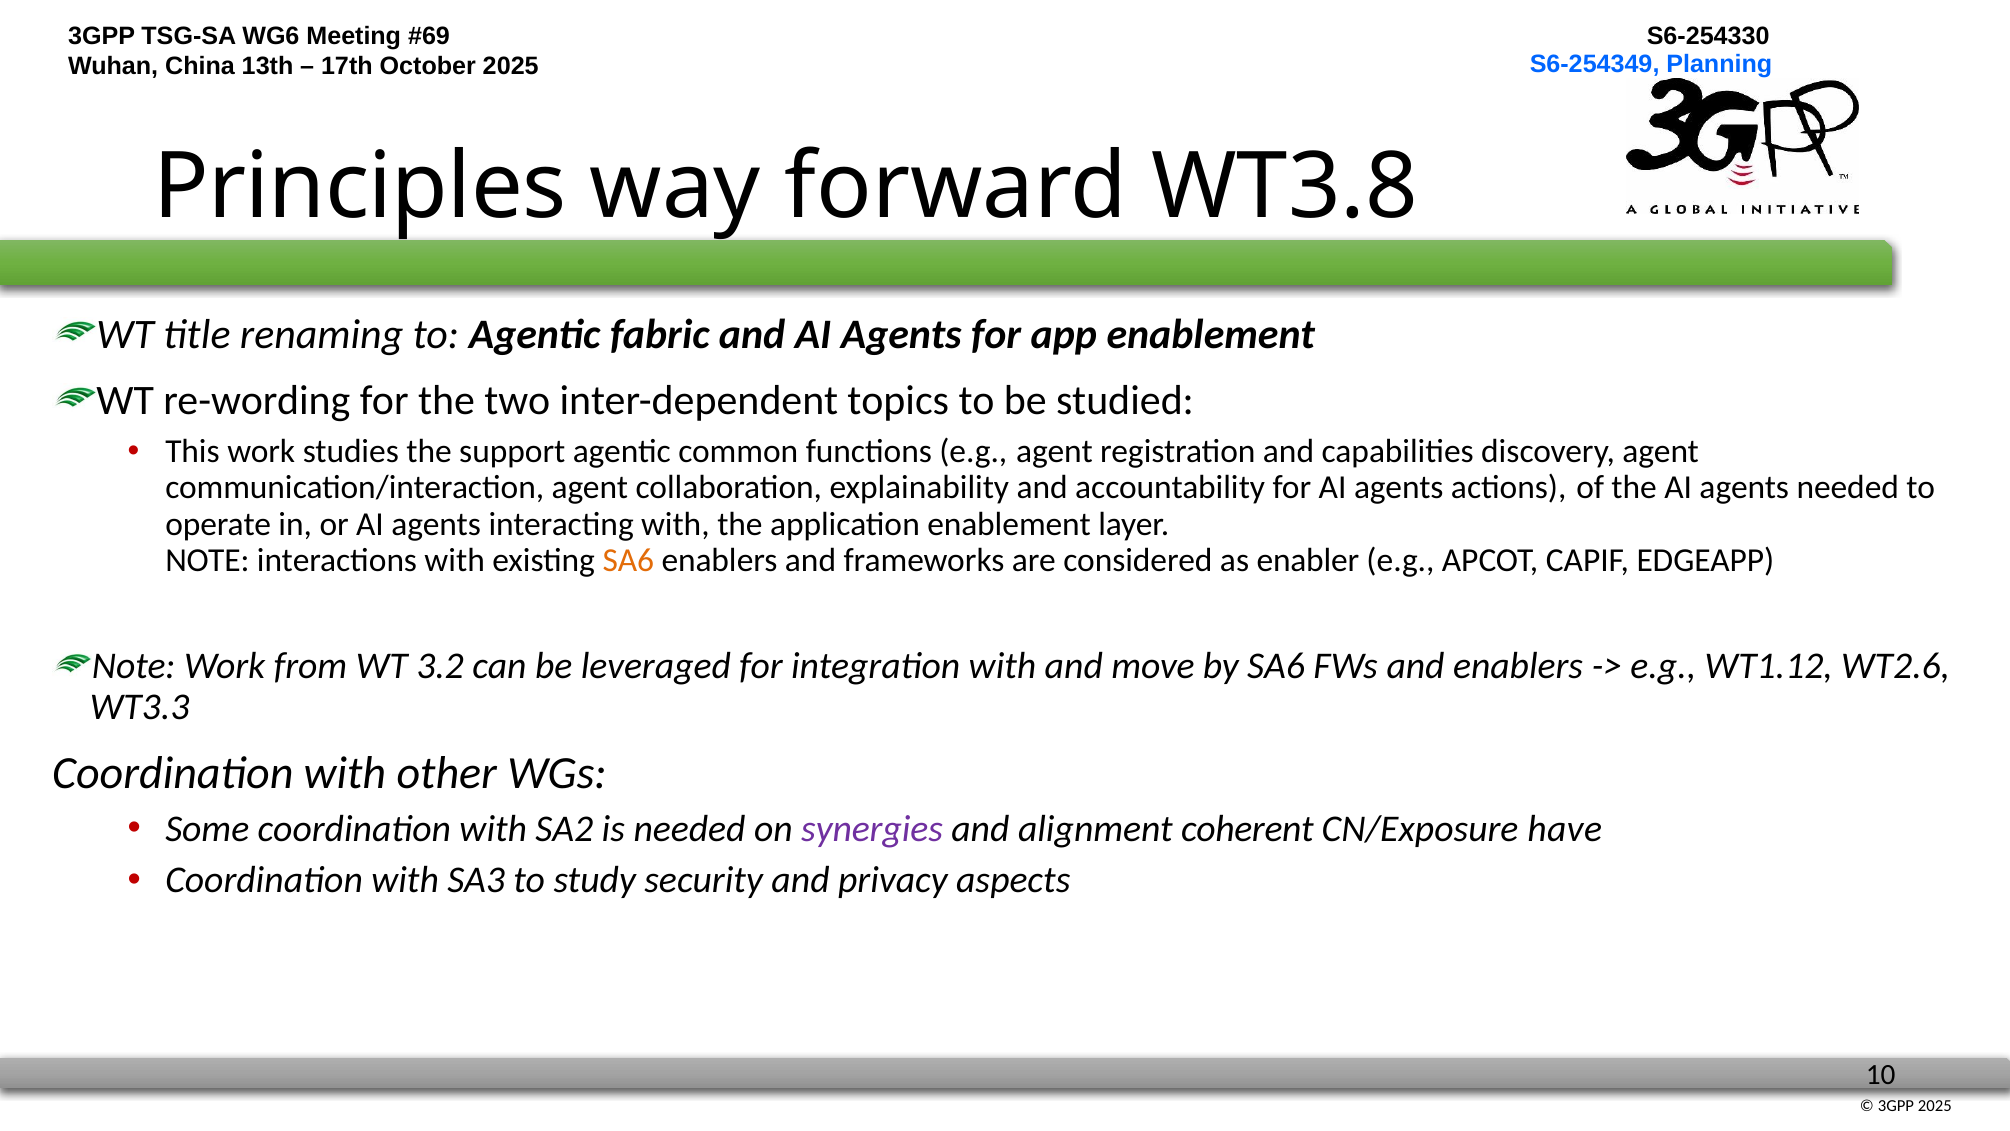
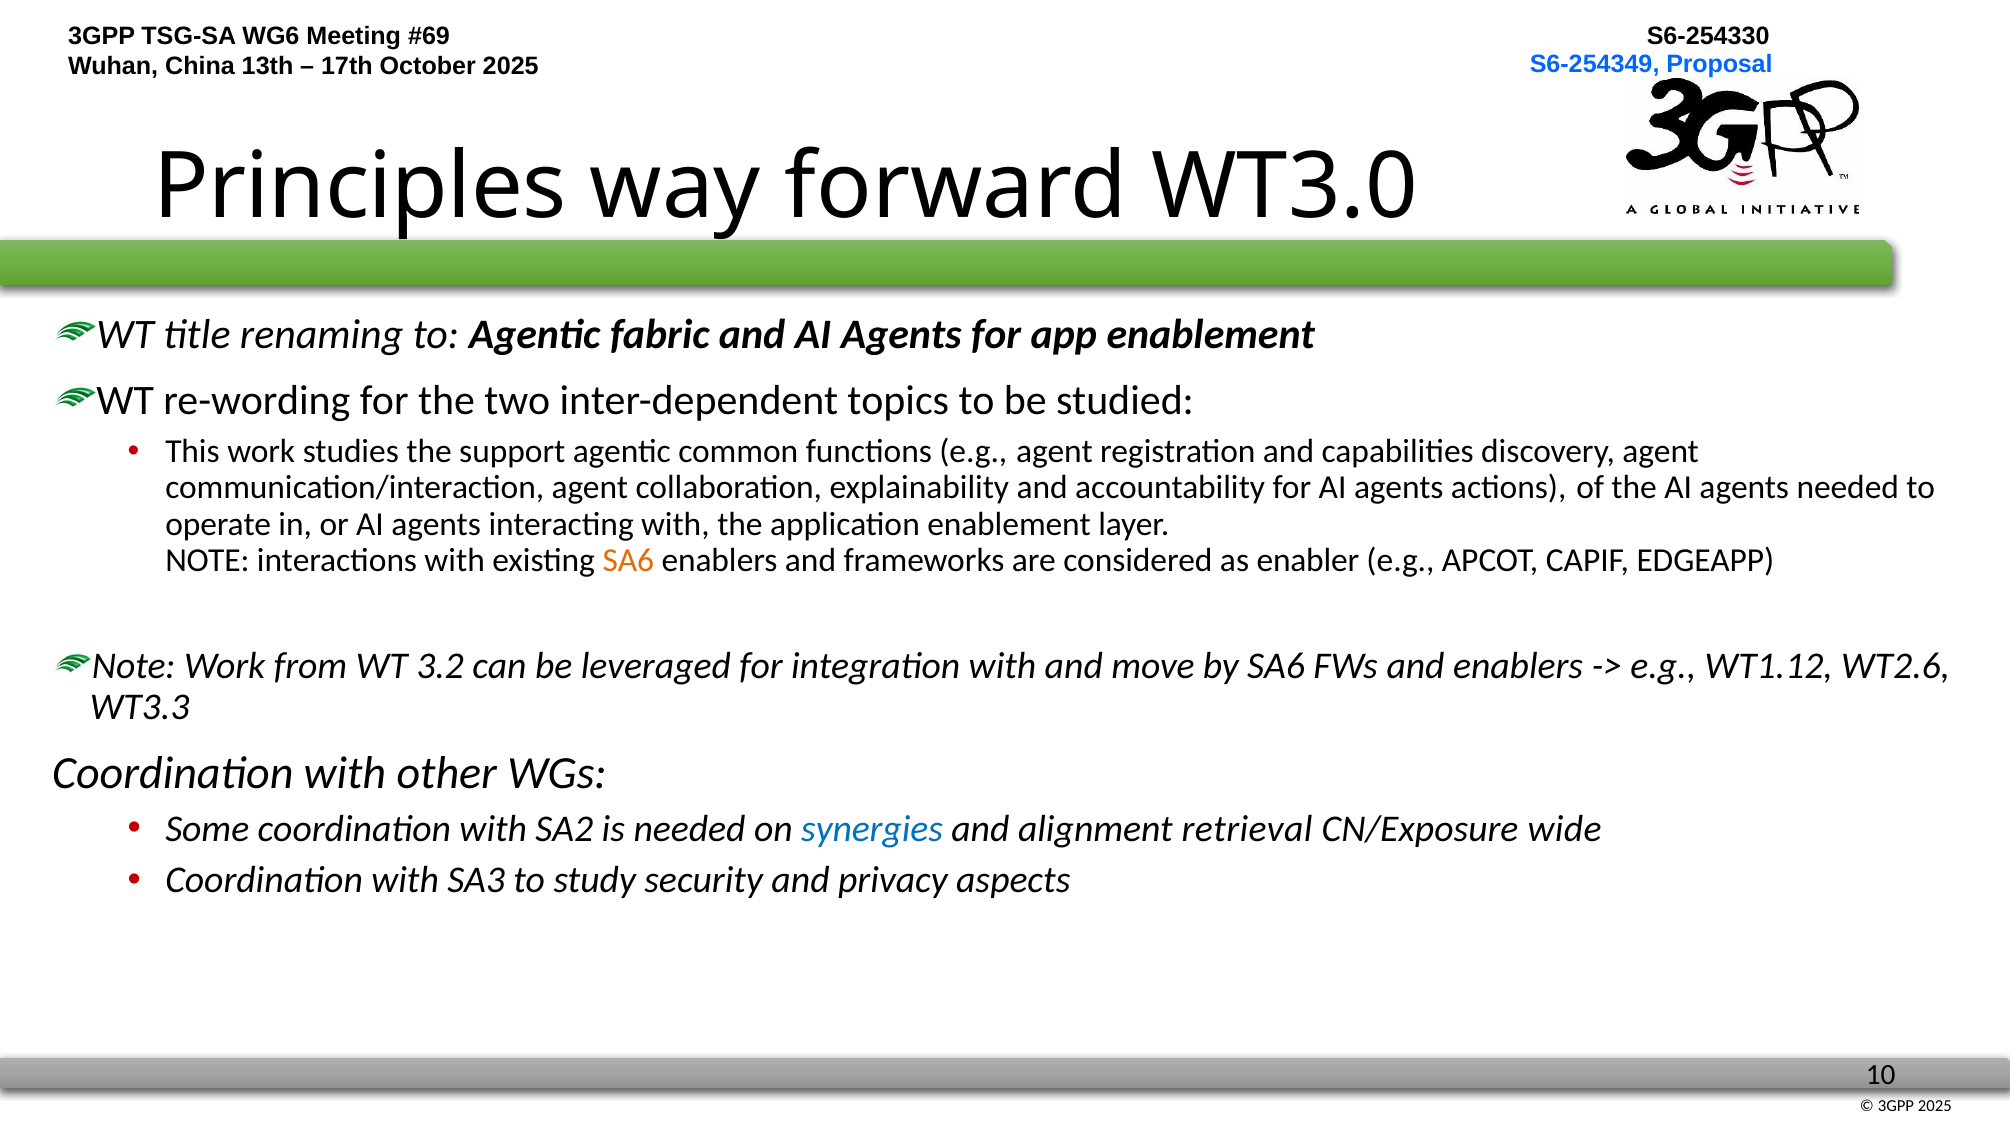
Planning: Planning -> Proposal (1719, 65)
WT3.8: WT3.8 -> WT3.0 (1285, 187)
synergies colour: purple -> blue (872, 829)
coherent: coherent -> retrieval (1247, 829)
have: have -> wide (1565, 829)
